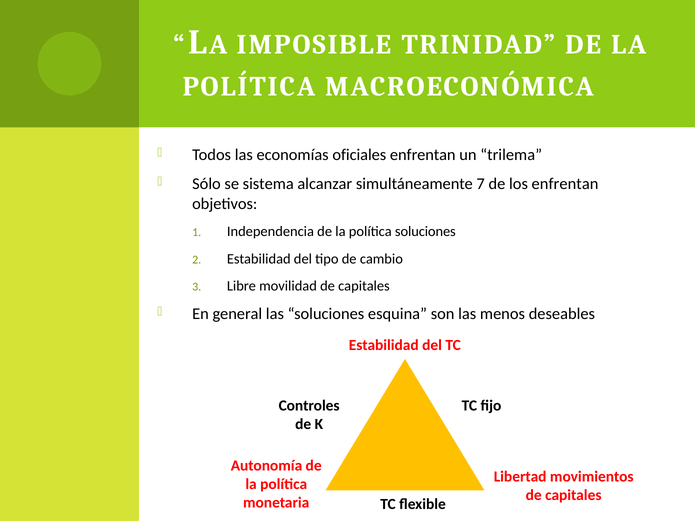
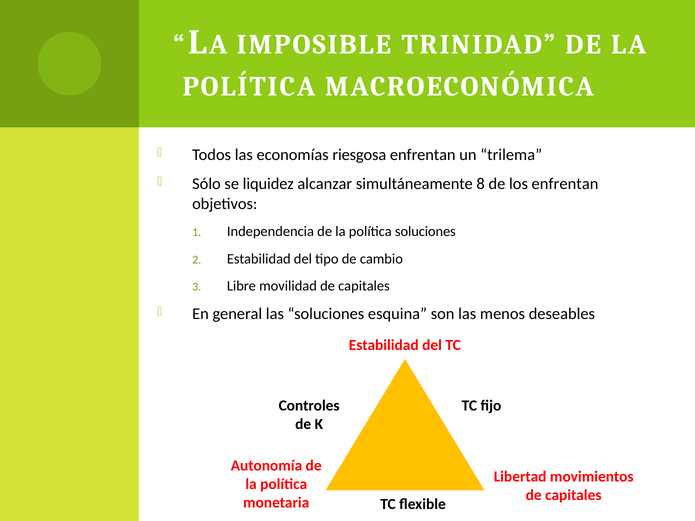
oficiales: oficiales -> riesgosa (359, 155)
sistema: sistema -> liquidez (268, 184)
7: 7 -> 8 (481, 184)
